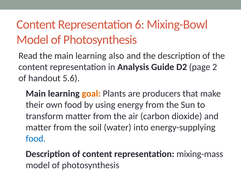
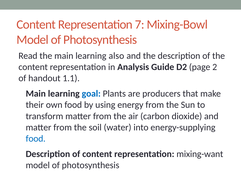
6: 6 -> 7 (140, 24)
5.6: 5.6 -> 1.1 (71, 78)
goal colour: orange -> blue (91, 93)
mixing-mass: mixing-mass -> mixing-want (200, 154)
